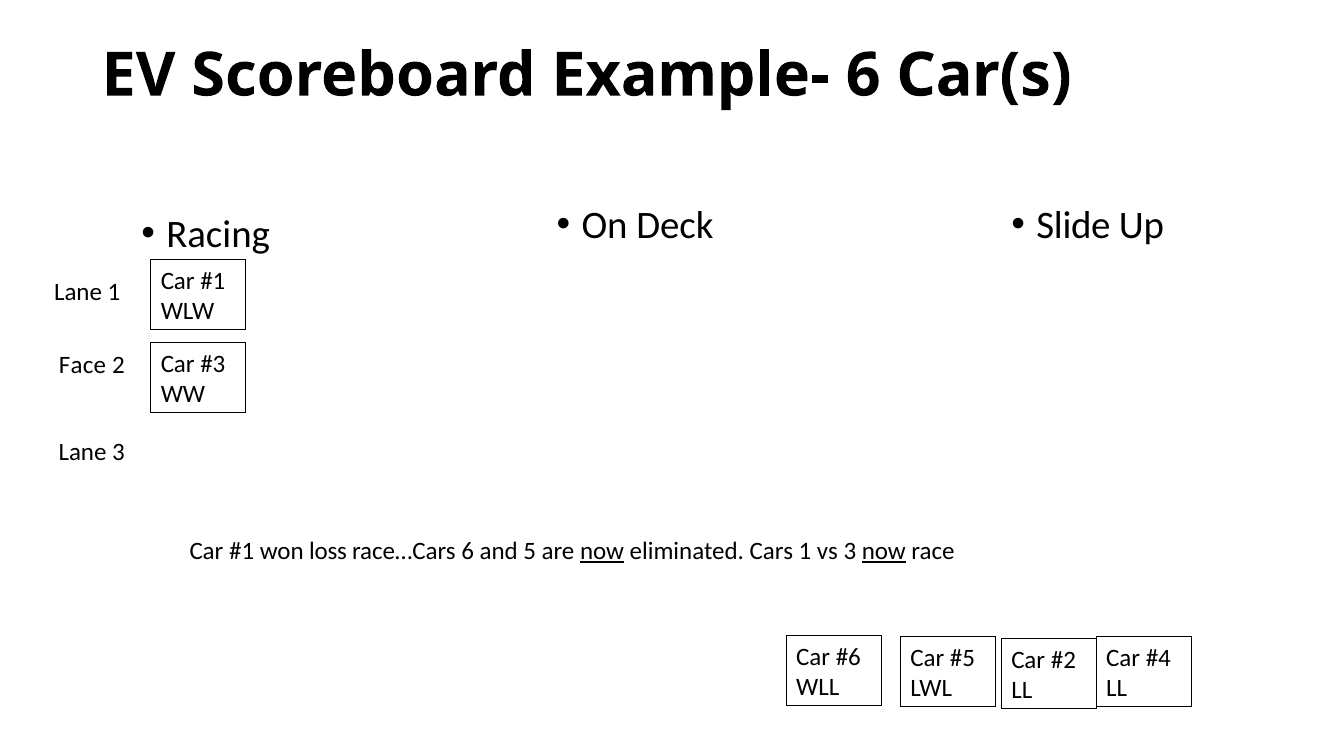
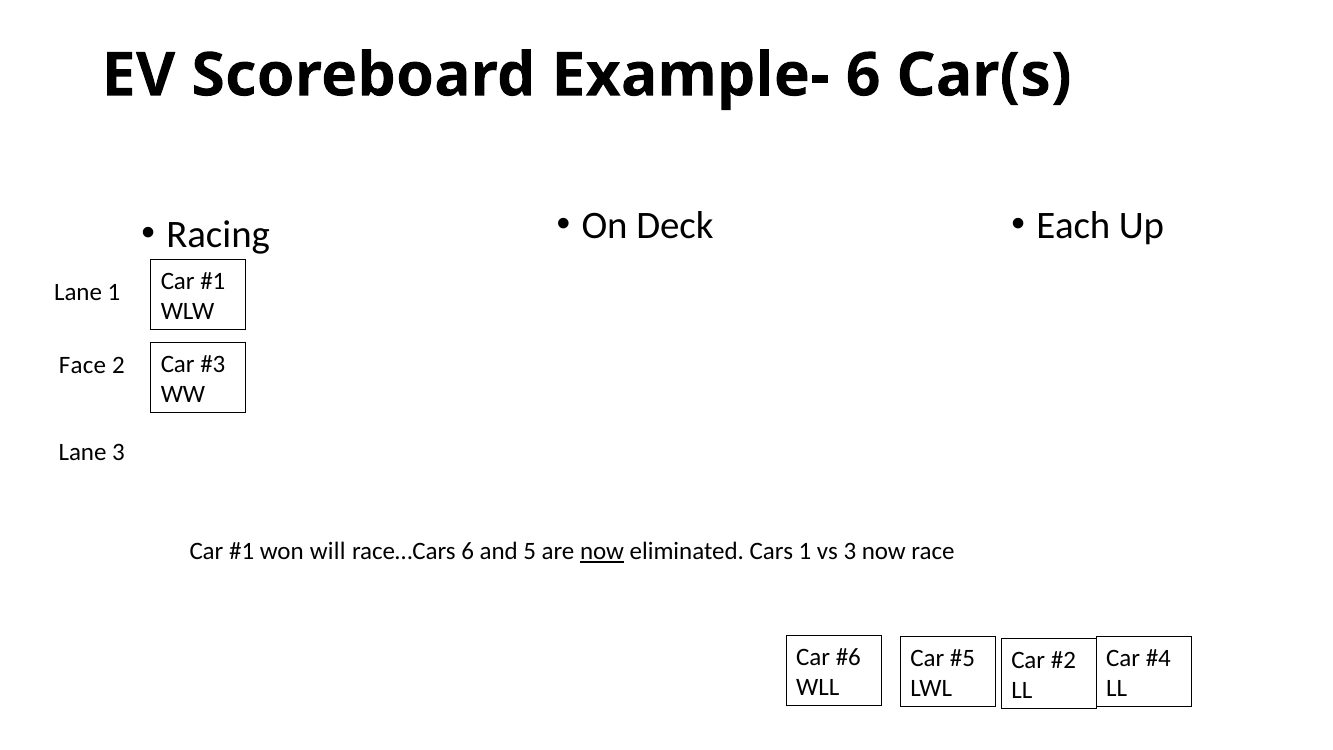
Slide: Slide -> Each (1073, 225)
loss: loss -> will (328, 551)
now underline: present -> none (884, 551)
